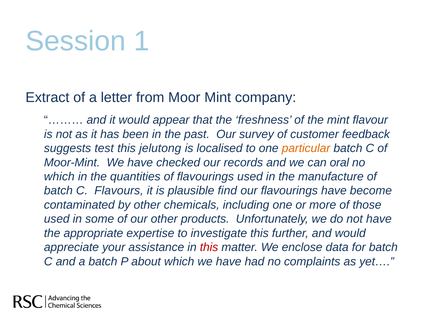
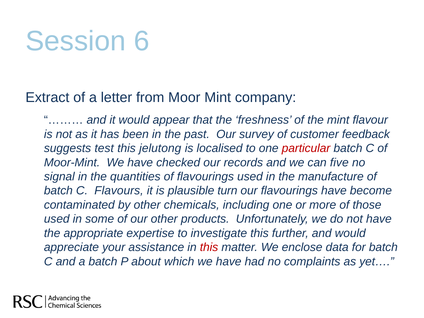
1: 1 -> 6 (142, 41)
particular colour: orange -> red (306, 148)
oral: oral -> five (339, 162)
which: which -> signal (59, 177)
find: find -> turn (227, 191)
